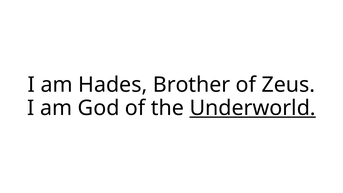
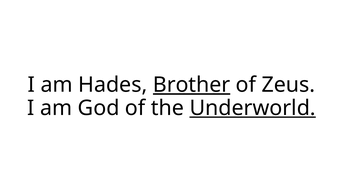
Brother underline: none -> present (192, 85)
